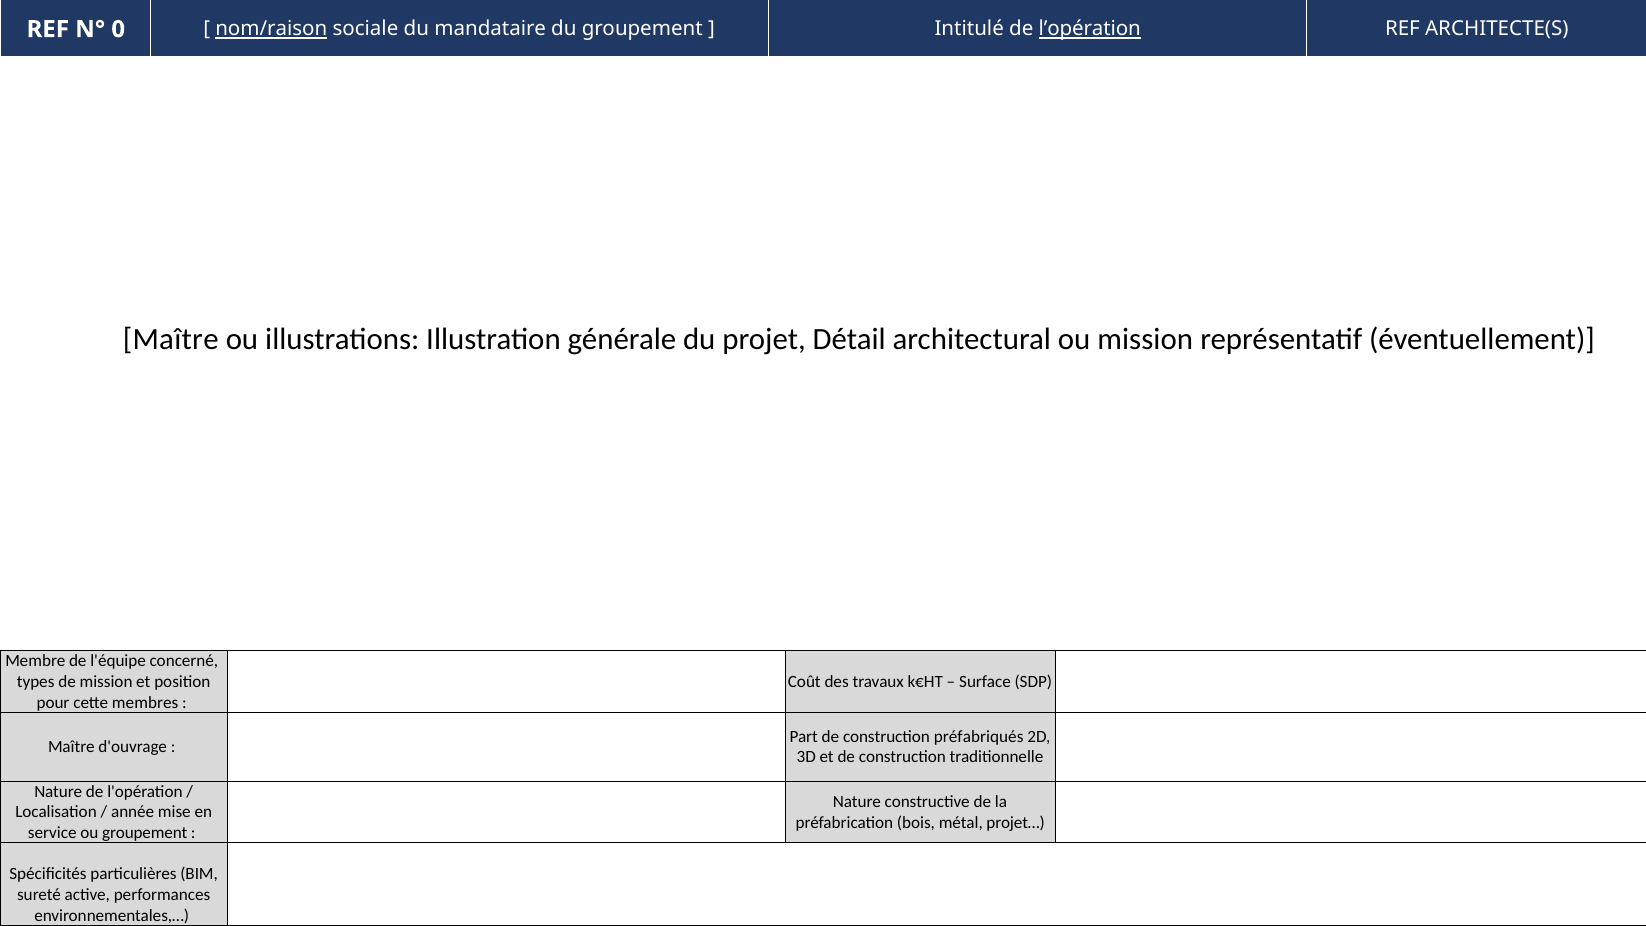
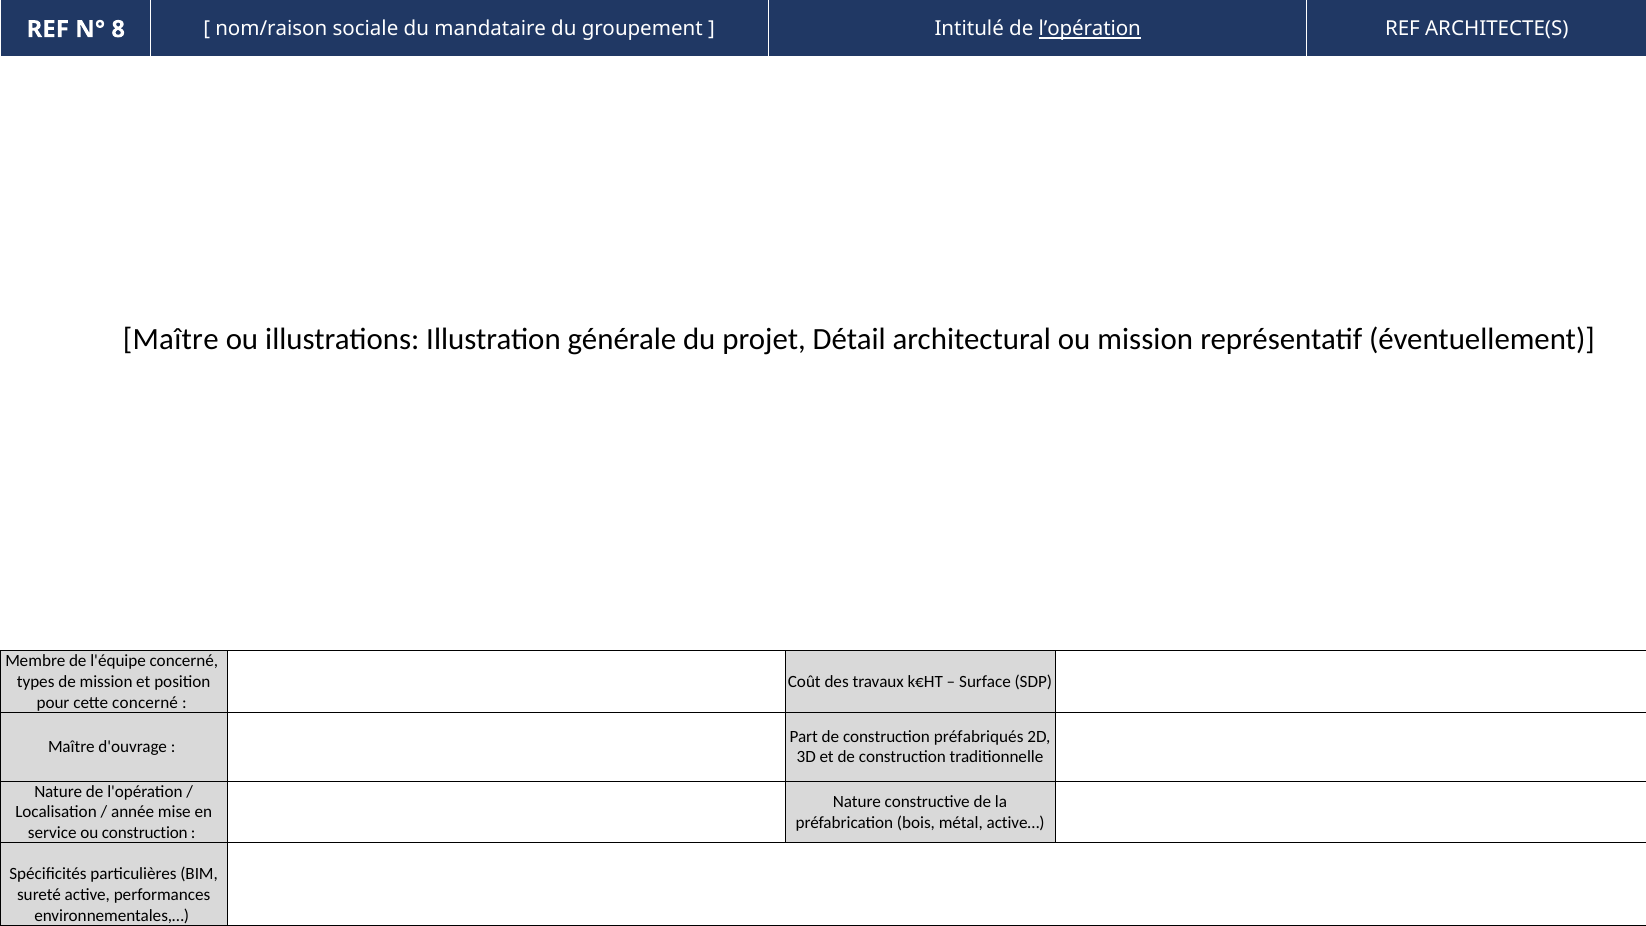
0: 0 -> 8 (118, 29)
nom/raison underline: present -> none (271, 29)
cette membres: membres -> concerné (145, 703)
projet…: projet… -> active… (1016, 822)
ou groupement: groupement -> construction (145, 833)
